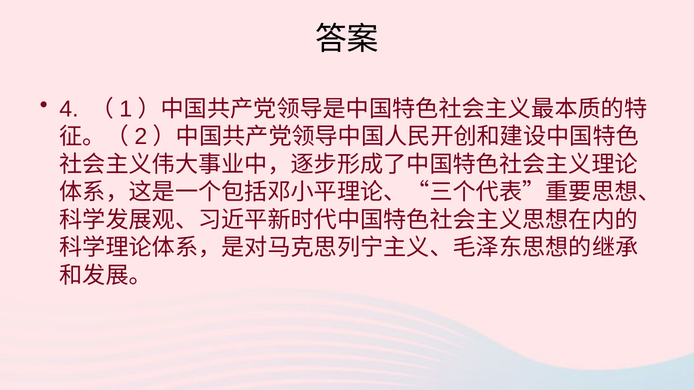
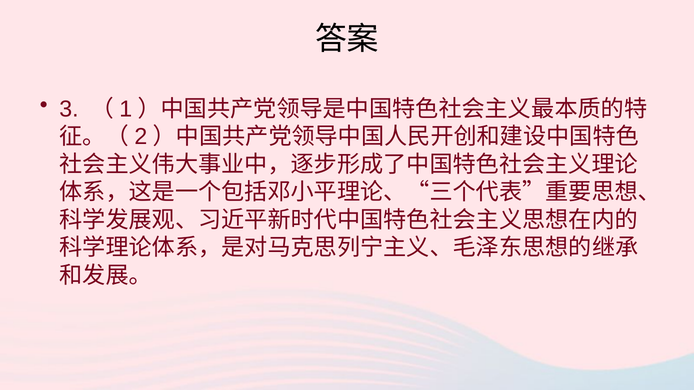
4: 4 -> 3 (69, 109)
